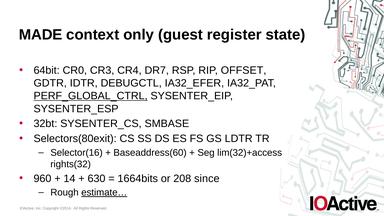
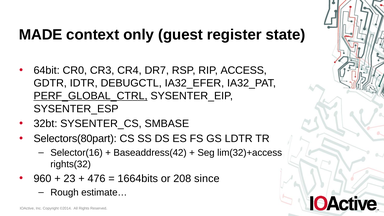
OFFSET: OFFSET -> ACCESS (244, 70)
Selectors(80exit: Selectors(80exit -> Selectors(80part (75, 139)
Baseaddress(60: Baseaddress(60 -> Baseaddress(42 (150, 153)
14: 14 -> 23 (69, 179)
630: 630 -> 476 (97, 179)
estimate… underline: present -> none (104, 193)
